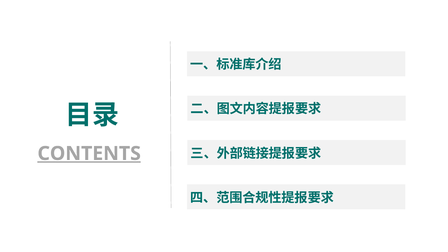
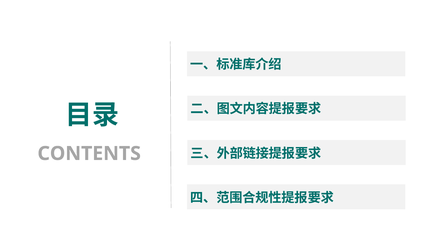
CONTENTS underline: present -> none (89, 154)
